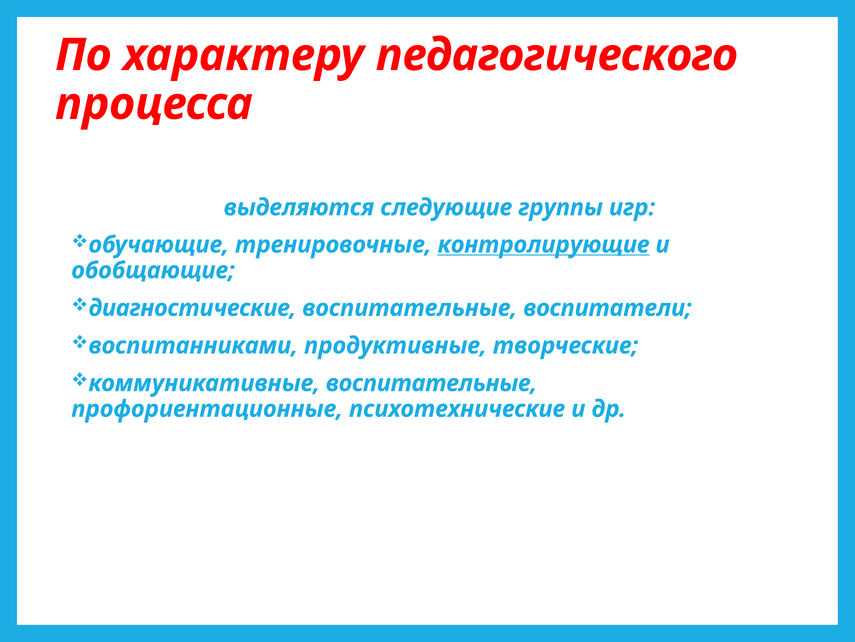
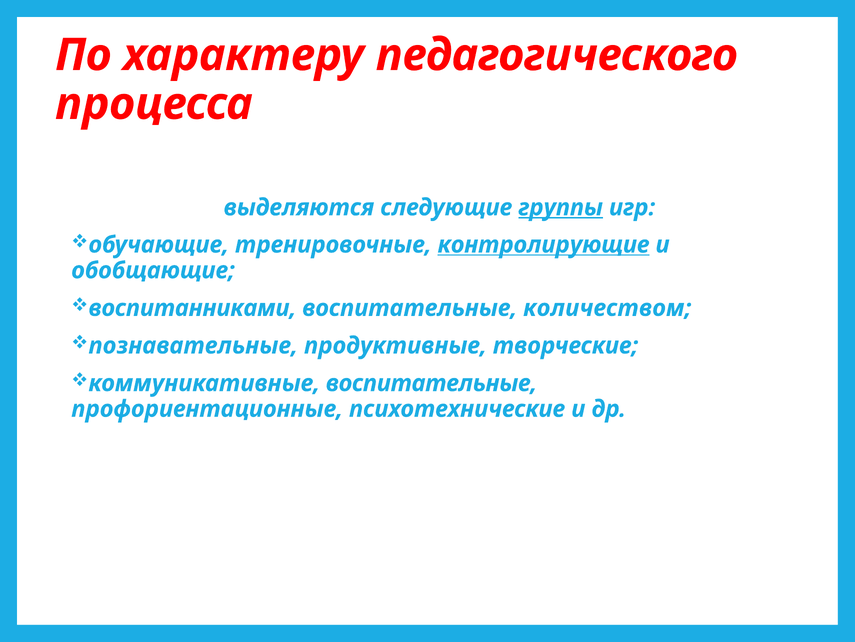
группы underline: none -> present (561, 207)
диагностические: диагностические -> воспитанниками (192, 308)
воспитатели: воспитатели -> количеством (607, 308)
воспитанниками: воспитанниками -> познавательные (193, 345)
